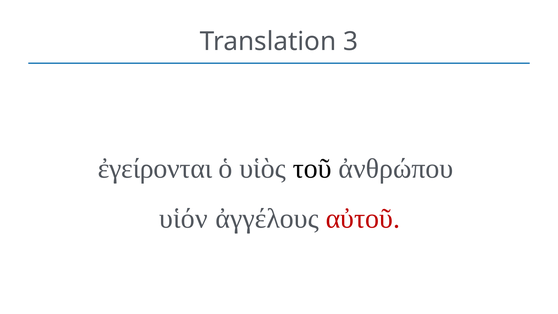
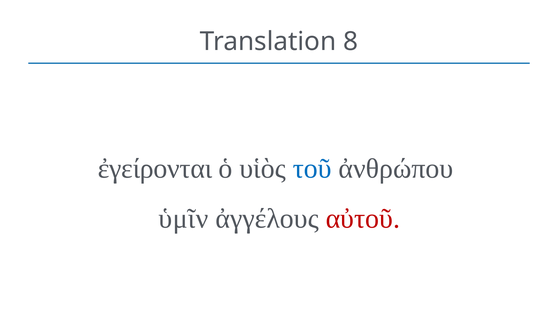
3: 3 -> 8 (351, 41)
τοῦ colour: black -> blue (312, 168)
υἱόν: υἱόν -> ὑμῖν (183, 219)
